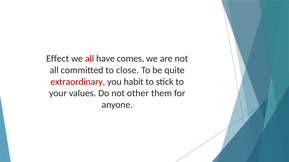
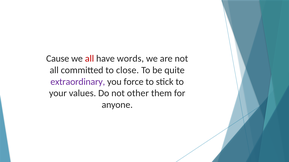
Effect: Effect -> Cause (58, 59)
comes: comes -> words (130, 59)
extraordinary colour: red -> purple (78, 82)
habit: habit -> force (134, 82)
